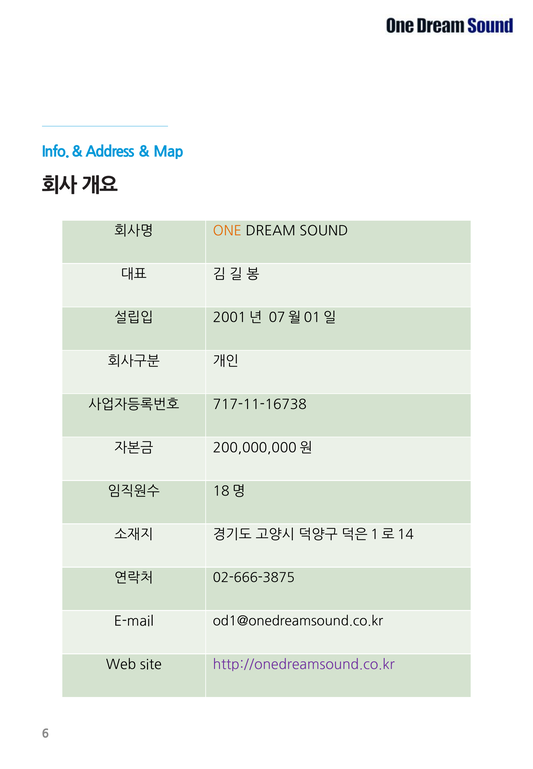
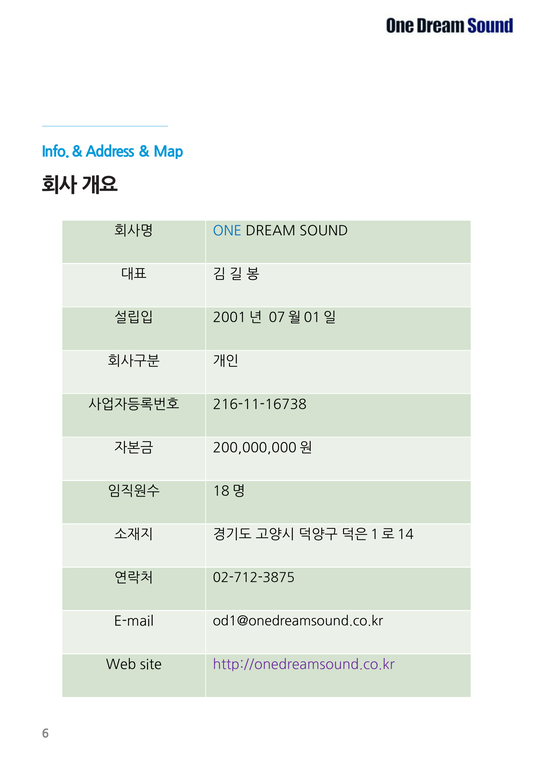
ONE colour: orange -> blue (227, 231)
717-11-16738: 717-11-16738 -> 216-11-16738 (260, 405)
02-666-3875: 02-666-3875 -> 02-712-3875 (254, 578)
